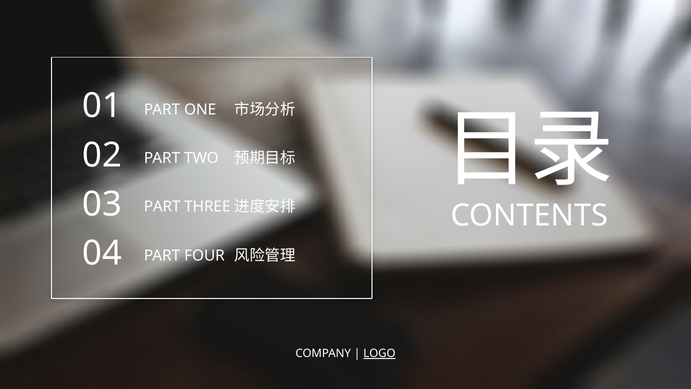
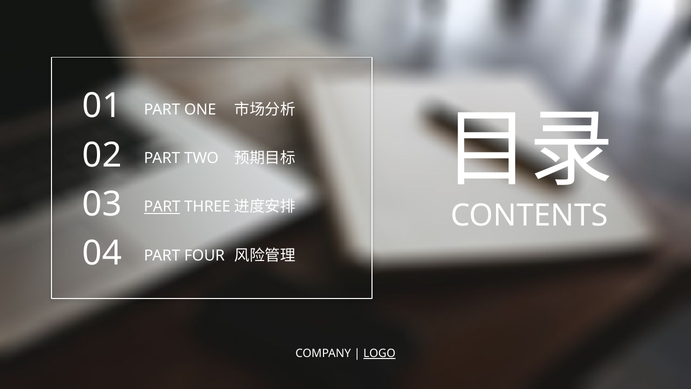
PART underline: none -> present (162, 207)
